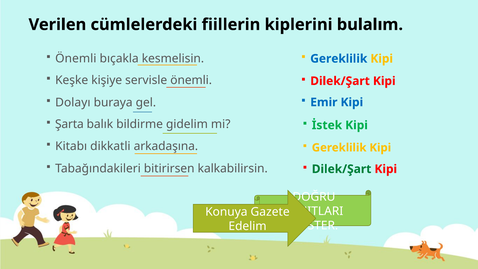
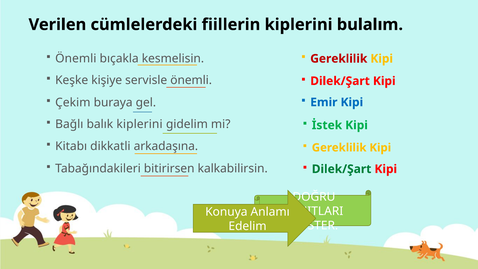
Gereklilik colour: blue -> red (339, 59)
Dolayı: Dolayı -> Çekim (73, 102)
Şarta: Şarta -> Bağlı (69, 124)
balık bildirme: bildirme -> kiplerini (140, 124)
Gazete: Gazete -> Anlamı (270, 212)
